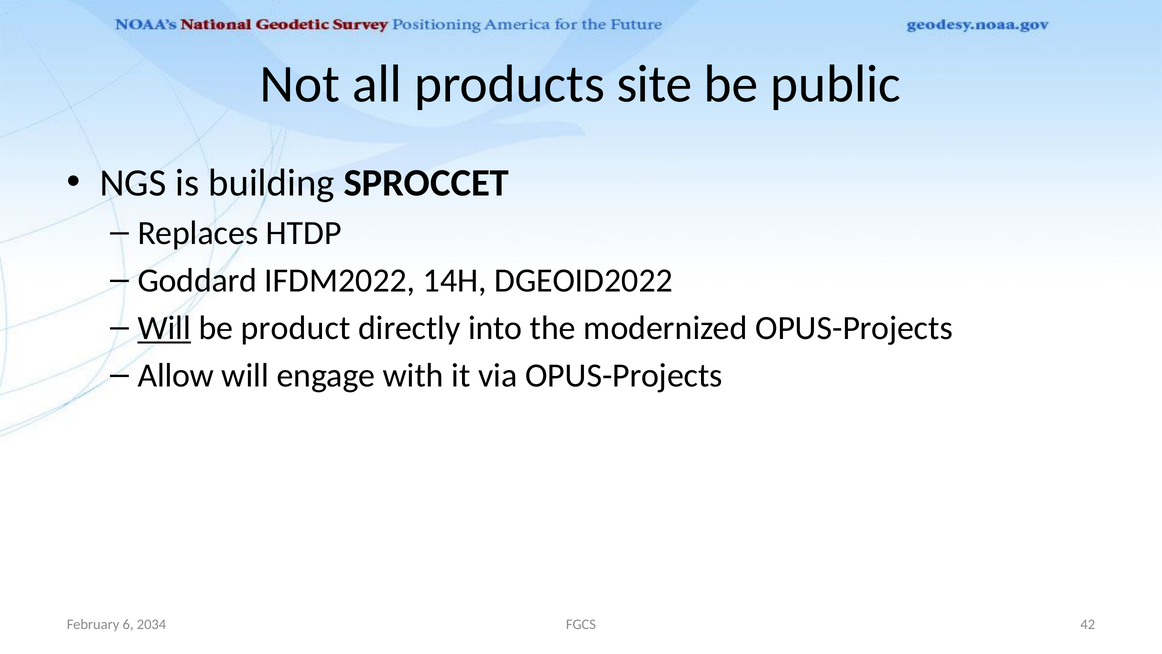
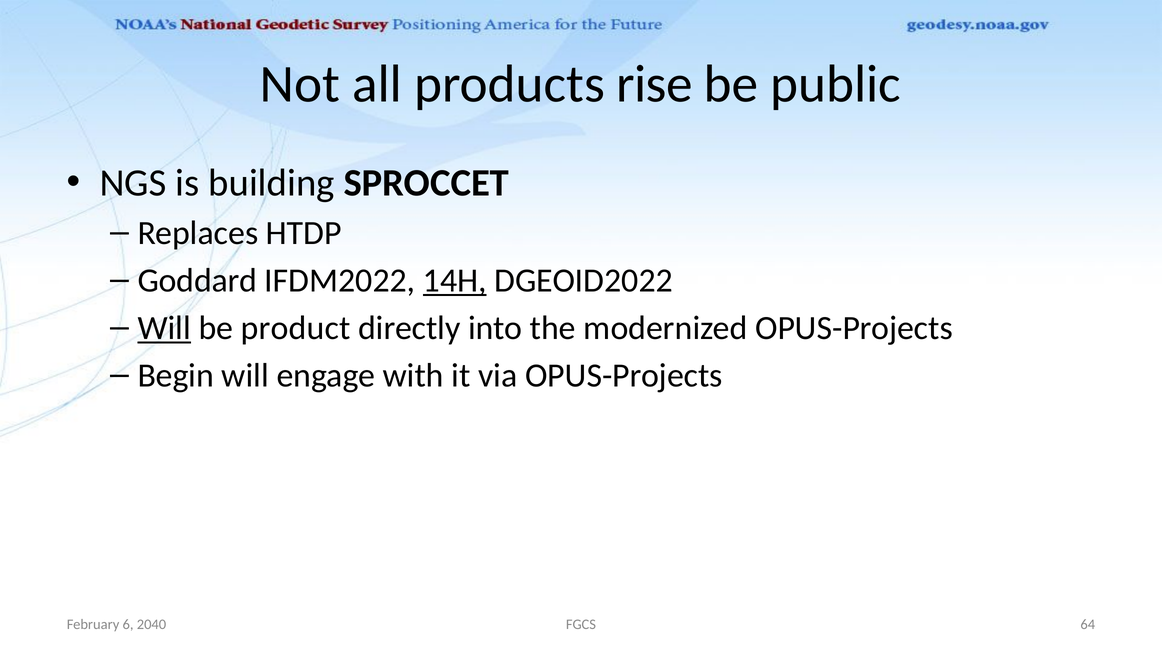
site: site -> rise (655, 84)
14H underline: none -> present (455, 280)
Allow: Allow -> Begin (176, 375)
2034: 2034 -> 2040 (151, 624)
42: 42 -> 64 (1088, 624)
